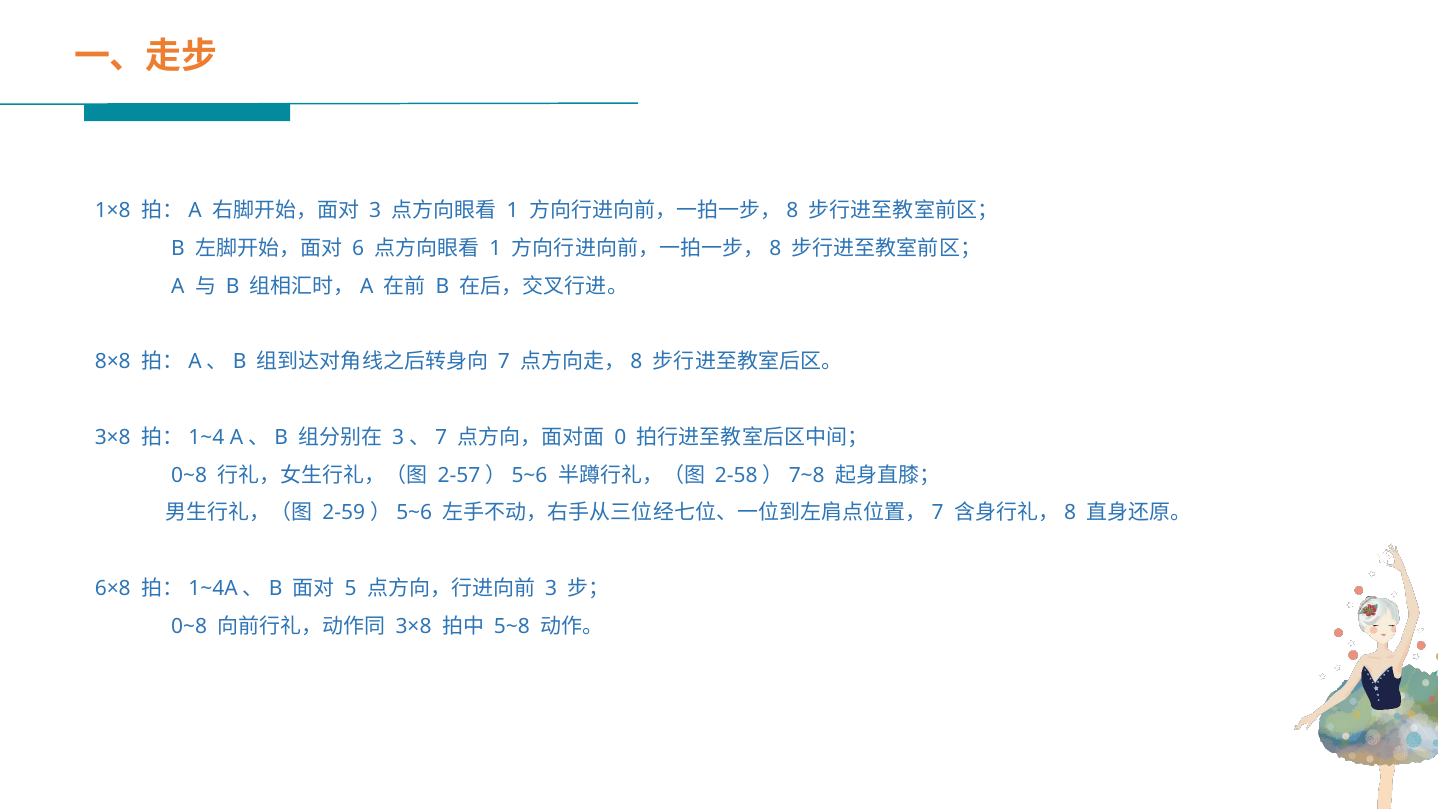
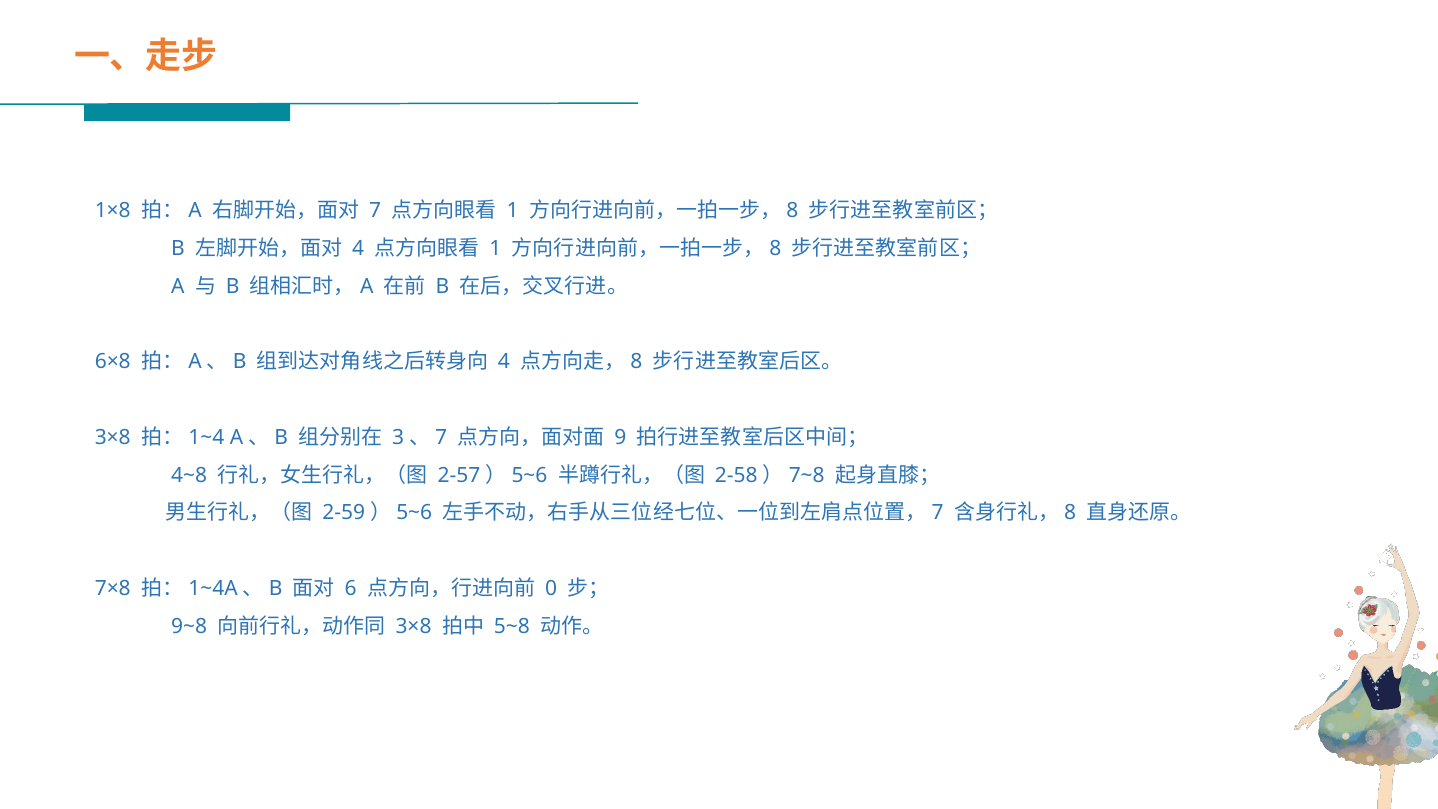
3: 3 -> 7 (375, 211)
6: 6 -> 4 (358, 249)
8×8: 8×8 -> 6×8 (113, 362)
7: 7 -> 4 (504, 362)
0: 0 -> 9 (620, 437)
0~8: 0~8 -> 4~8 (189, 475)
6×8: 6×8 -> 7×8 (113, 588)
5: 5 -> 6 (351, 588)
3: 3 -> 0 (551, 588)
0~8: 0~8 -> 9~8 (189, 626)
